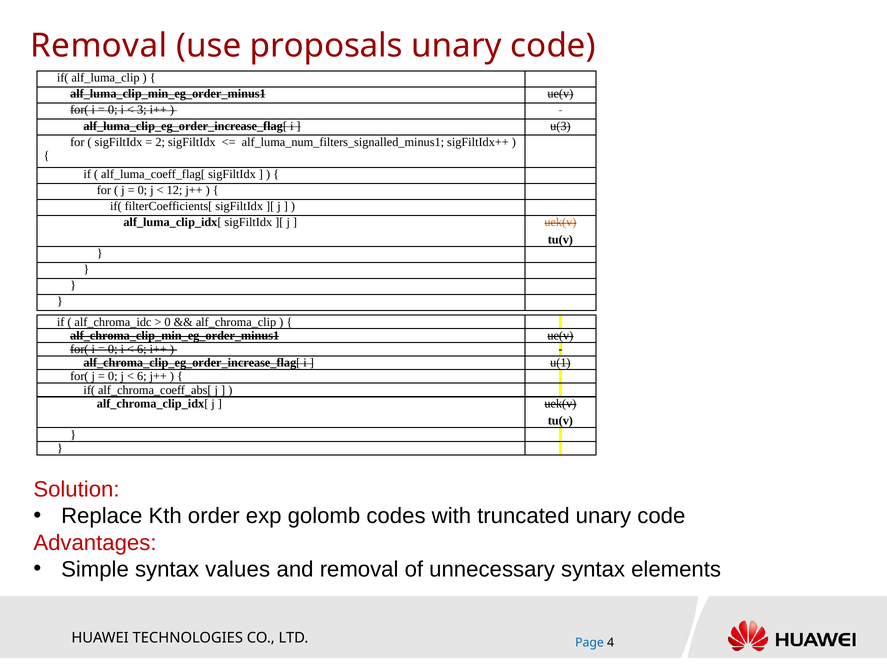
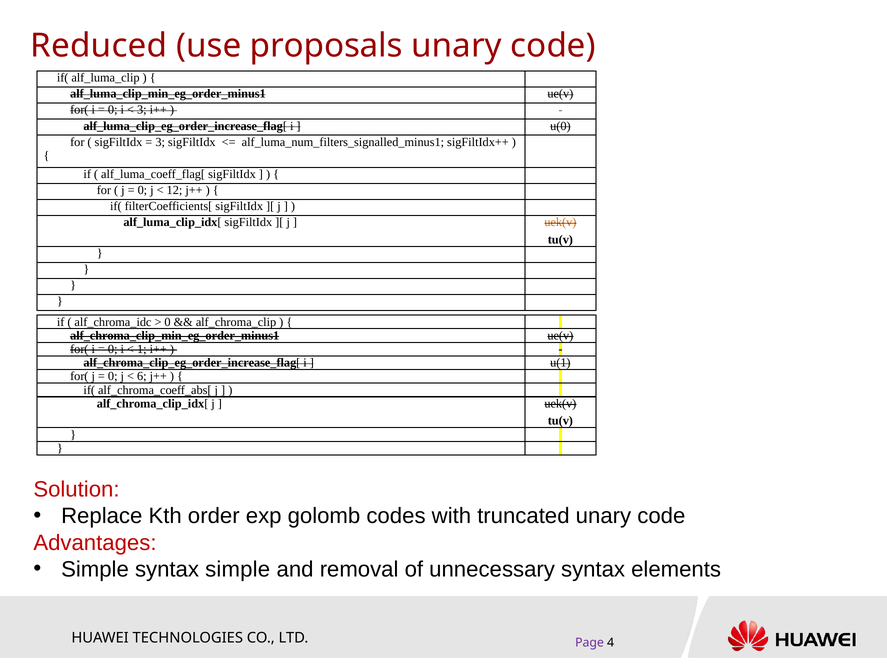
Removal: Removal -> Reduced (99, 46)
u(3: u(3 -> u(0 (560, 126)
2: 2 -> 3 (160, 142)
6: 6 -> 1 (142, 349)
syntax values: values -> simple (238, 570)
Page colour: blue -> purple (590, 643)
